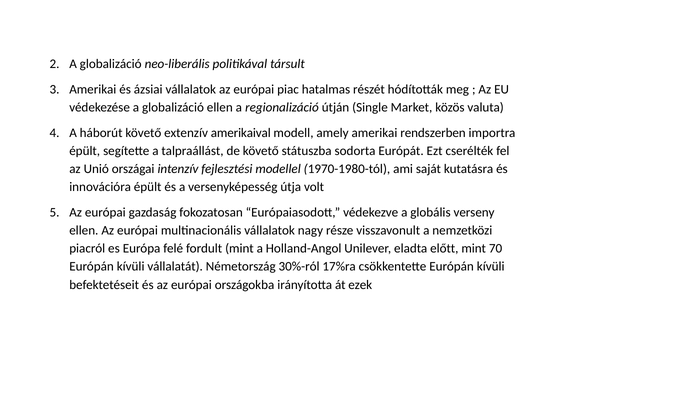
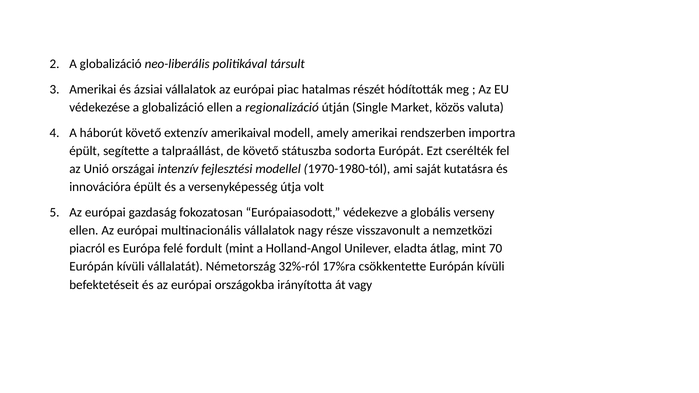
előtt: előtt -> átlag (444, 249)
30%-ról: 30%-ról -> 32%-ról (299, 267)
ezek: ezek -> vagy (360, 285)
